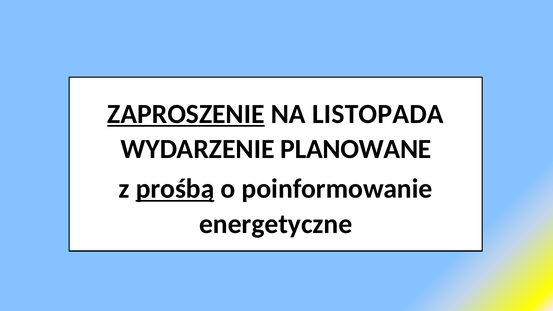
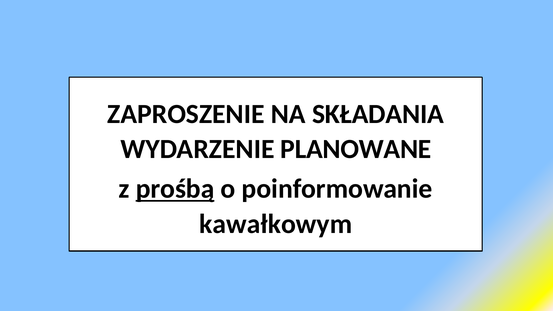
ZAPROSZENIE underline: present -> none (186, 114)
LISTOPADA: LISTOPADA -> SKŁADANIA (378, 114)
energetyczne: energetyczne -> kawałkowym (276, 224)
